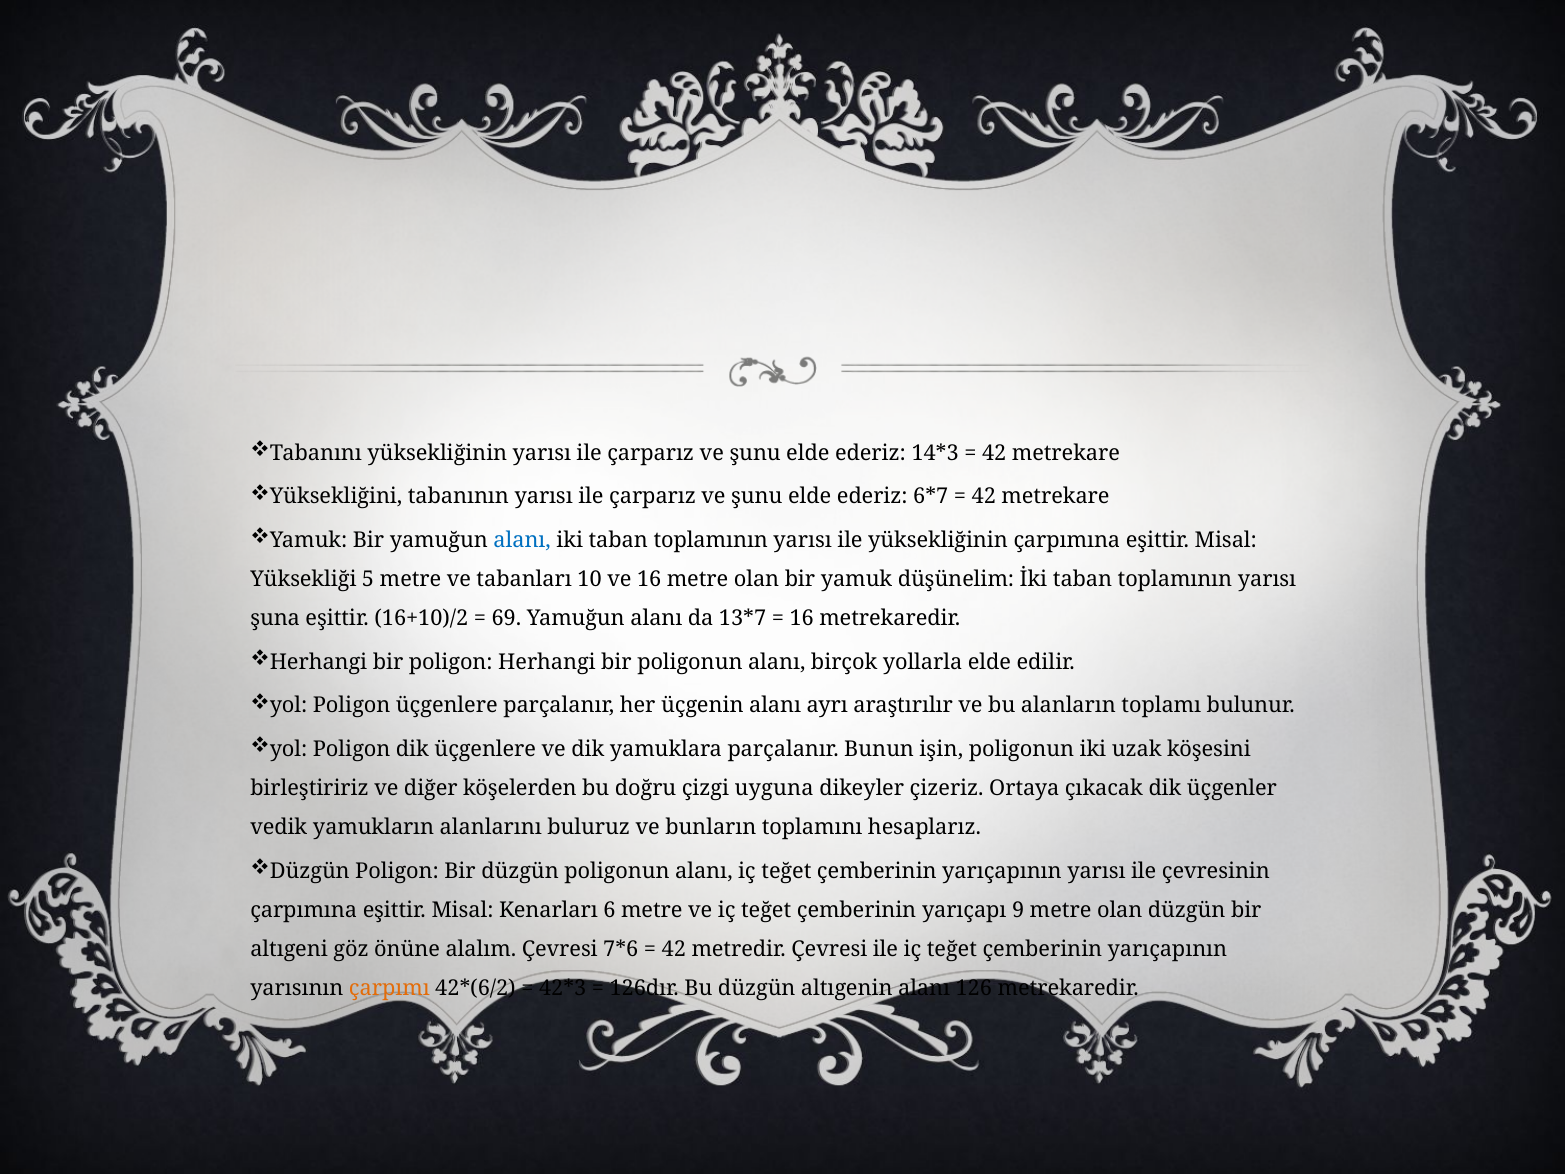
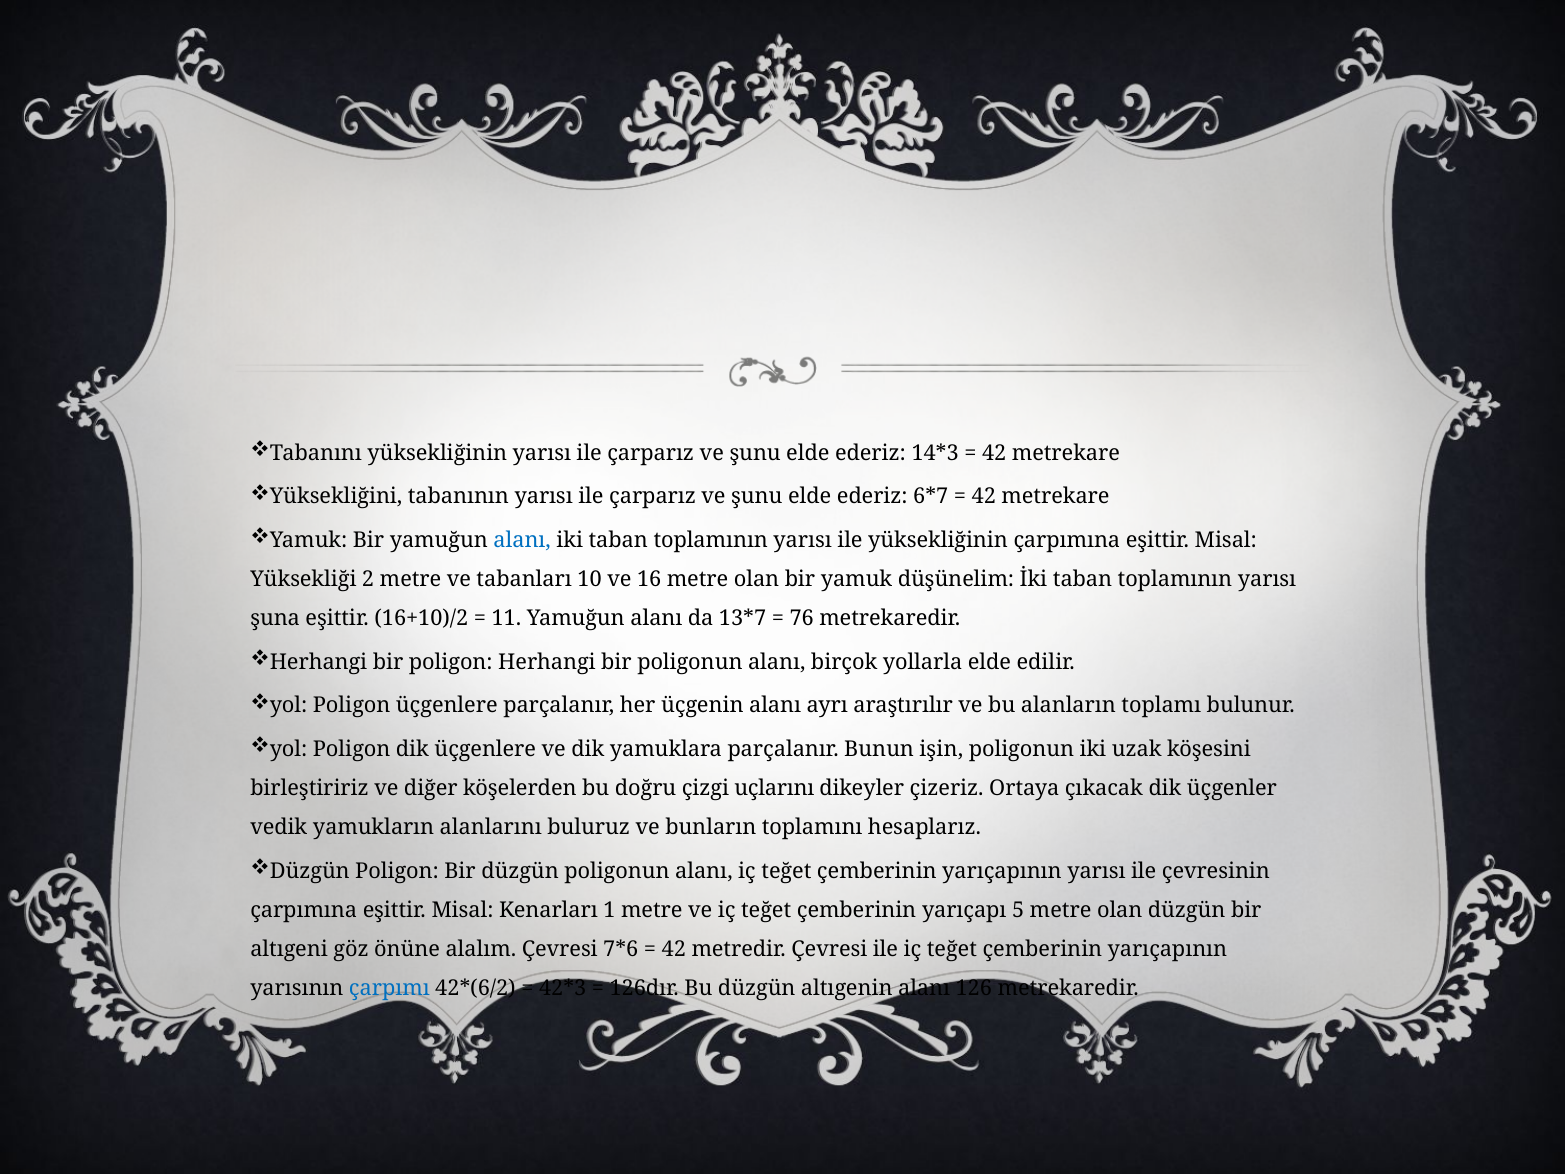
5: 5 -> 2 (368, 579)
69: 69 -> 11 (506, 618)
16: 16 -> 76 (802, 618)
uyguna: uyguna -> uçlarını (774, 788)
6: 6 -> 1 (609, 910)
9: 9 -> 5 (1018, 910)
çarpımı colour: orange -> blue (389, 988)
